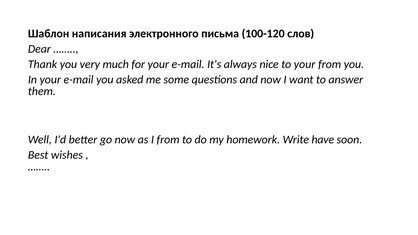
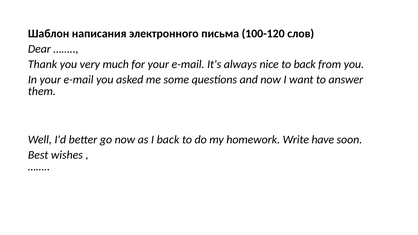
to your: your -> back (305, 64)
I from: from -> back (168, 140)
